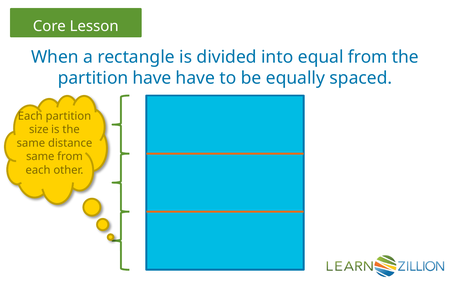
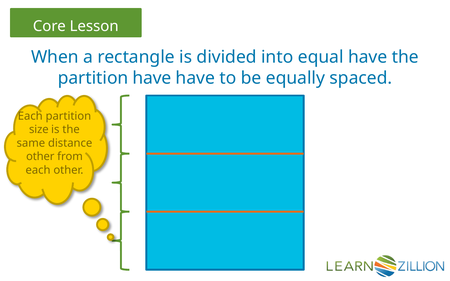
equal from: from -> have (368, 57)
same: same -> other (40, 157)
